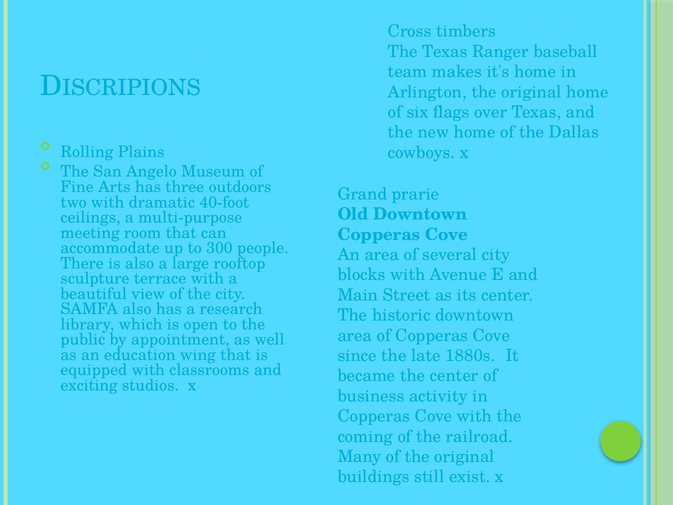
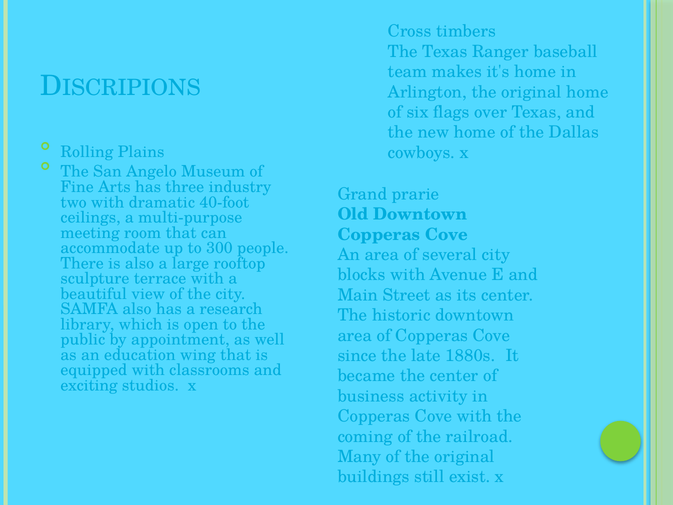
outdoors: outdoors -> industry (240, 187)
